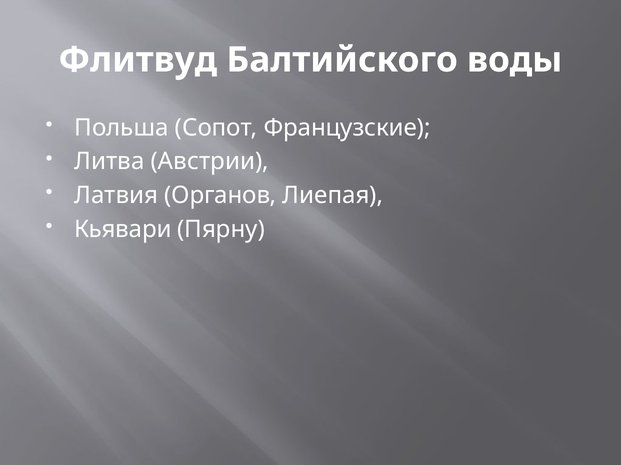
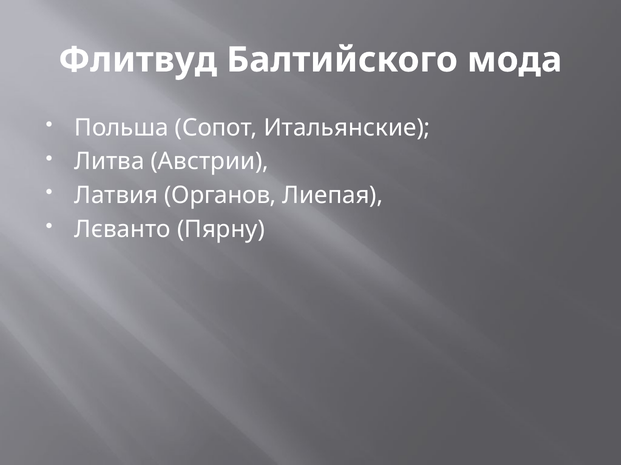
воды: воды -> мода (515, 60)
Французские: Французские -> Итальянские (347, 128)
Кьявари: Кьявари -> Лєванто (123, 229)
